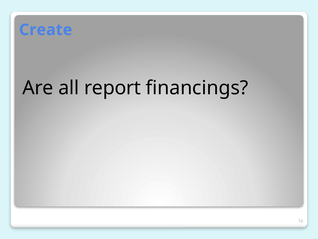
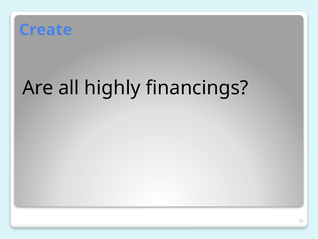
report: report -> highly (112, 88)
